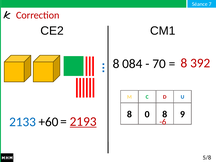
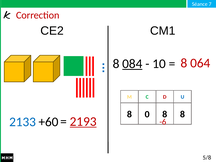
392: 392 -> 064 (200, 63)
084 underline: none -> present (132, 64)
70: 70 -> 10 (159, 64)
8 9: 9 -> 8 (182, 114)
